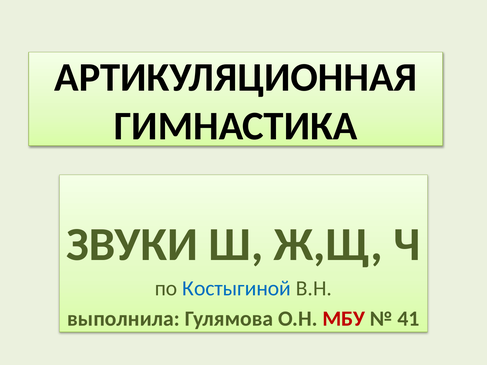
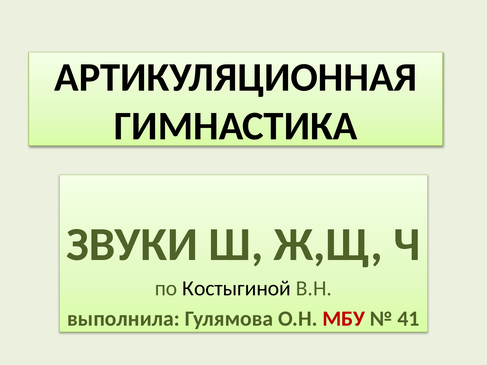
Костыгиной colour: blue -> black (237, 289)
